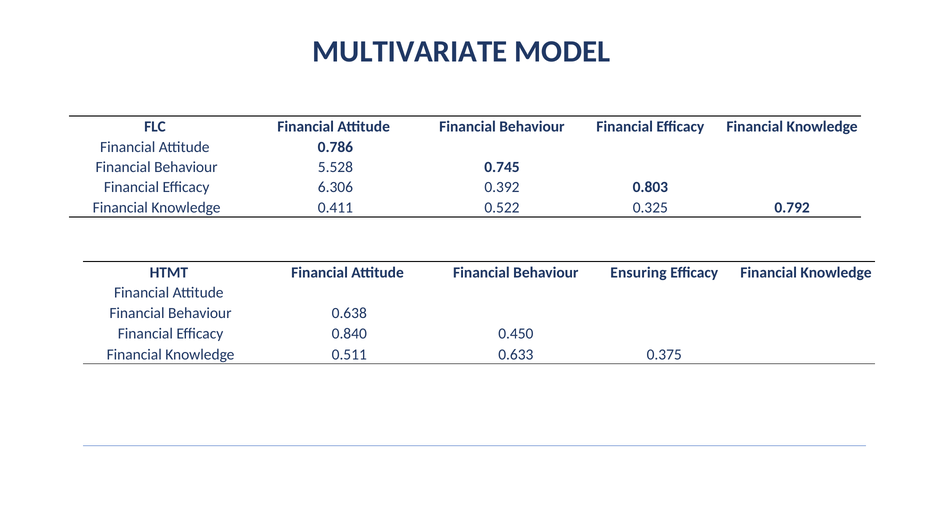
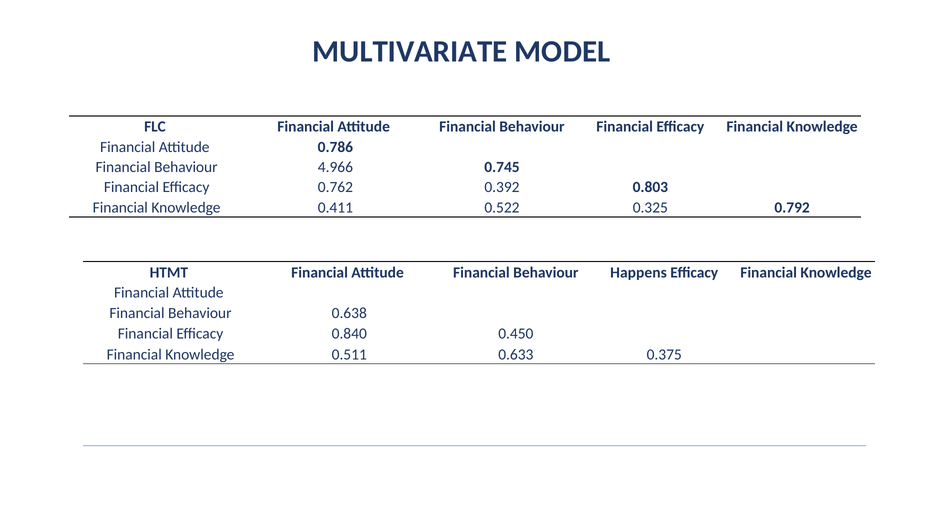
5.528: 5.528 -> 4.966 (335, 167)
6.306: 6.306 -> 0.762 (335, 187)
Ensuring: Ensuring -> Happens (639, 273)
